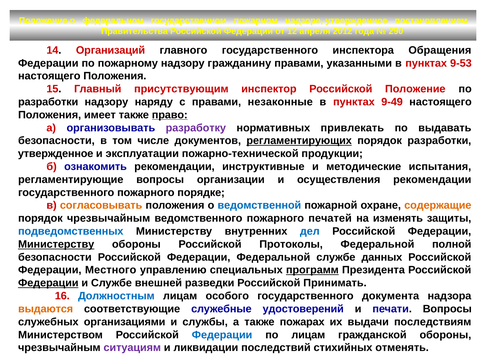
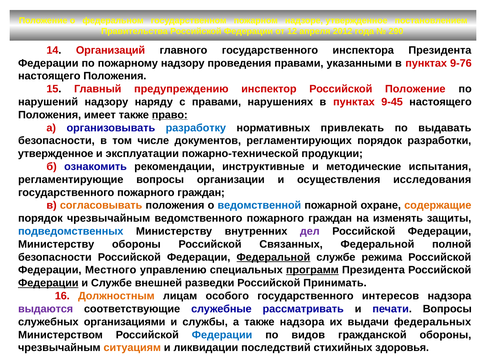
инспектора Обращения: Обращения -> Президента (440, 50)
гражданину: гражданину -> проведения (239, 63)
9-53: 9-53 -> 9-76 (461, 63)
присутствующим: присутствующим -> предупреждению (181, 89)
разработки: разработки -> нарушений (48, 102)
незаконные: незаконные -> нарушениях (280, 102)
9-49: 9-49 -> 9-45 (392, 102)
разработку colour: purple -> blue (196, 128)
регламентирующих underline: present -> none (299, 141)
осуществления рекомендации: рекомендации -> исследования (432, 180)
государственного пожарного порядке: порядке -> граждан (201, 193)
ведомственного пожарного печатей: печатей -> граждан (330, 219)
дел colour: blue -> purple (310, 232)
Министерству underline: present -> none (56, 245)
Протоколы: Протоколы -> Связанных (291, 245)
Федеральной underline: none -> present (273, 258)
данных: данных -> режима (382, 258)
Должностным colour: blue -> orange (116, 296)
документа: документа -> интересов (391, 296)
выдаются colour: orange -> purple (46, 309)
удостоверений: удостоверений -> рассматривать (303, 309)
также пожарах: пожарах -> надзора (302, 322)
последствиям: последствиям -> федеральных (433, 322)
по лицам: лицам -> видов (308, 335)
ситуациям colour: purple -> orange (132, 348)
отменять: отменять -> здоровья (402, 348)
